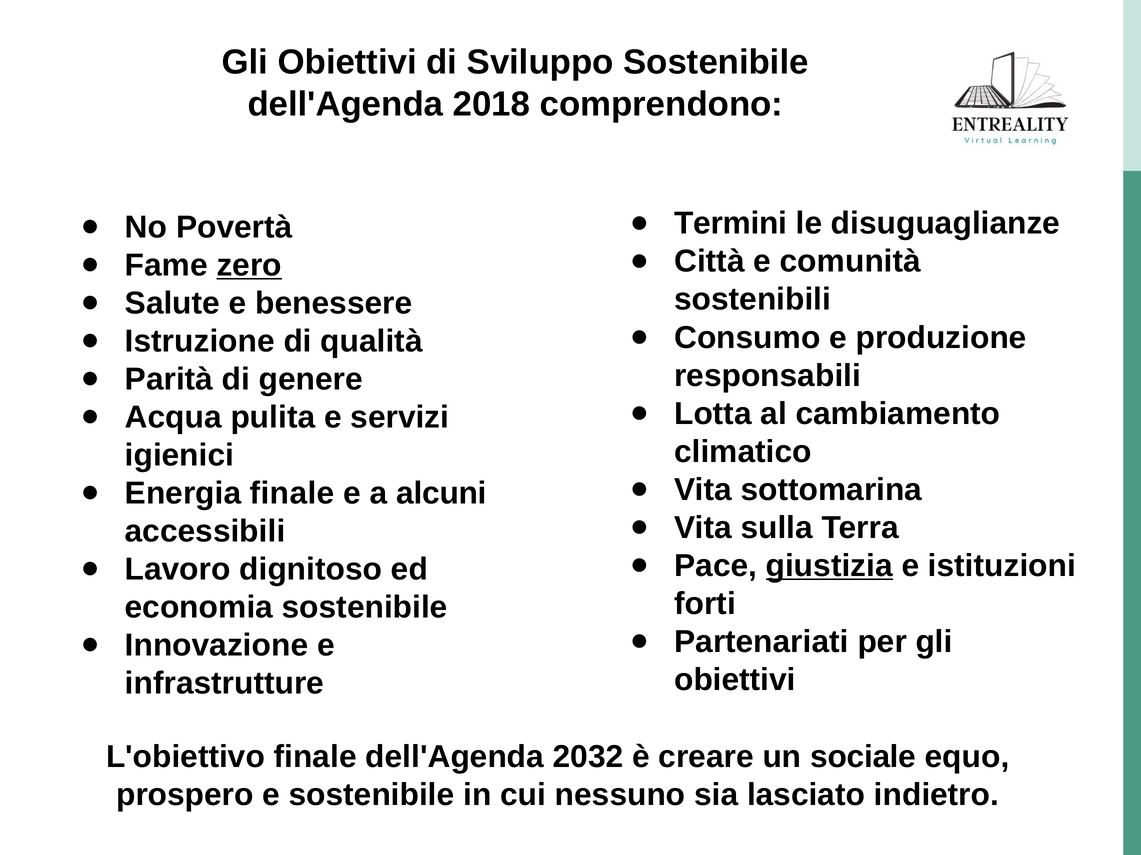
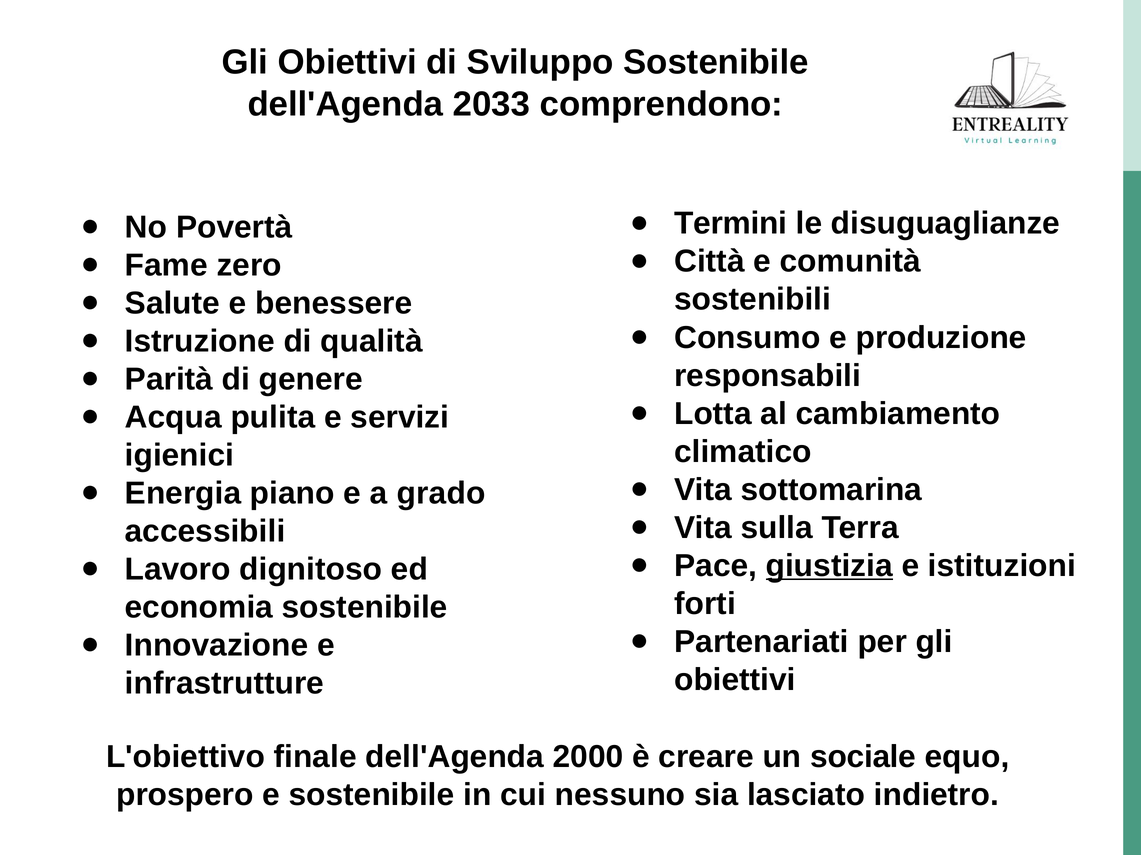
2018: 2018 -> 2033 (491, 104)
zero underline: present -> none (249, 265)
Energia finale: finale -> piano (292, 494)
alcuni: alcuni -> grado (441, 494)
2032: 2032 -> 2000 (588, 757)
